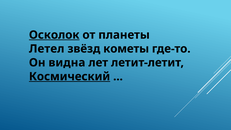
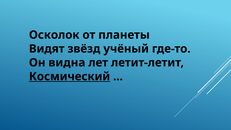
Осколок underline: present -> none (54, 35)
Летел: Летел -> Видят (47, 49)
кометы: кометы -> учёный (126, 49)
